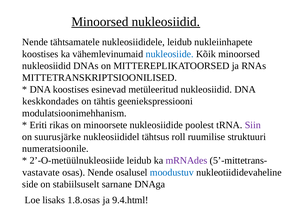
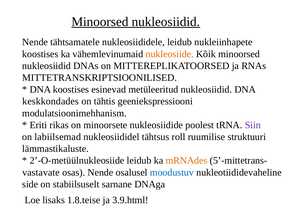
nukleosiide colour: blue -> orange (170, 54)
suurusjärke: suurusjärke -> labiilsemad (58, 137)
numeratsioonile: numeratsioonile -> lämmastikaluste (55, 149)
mRNAdes colour: purple -> orange (187, 161)
1.8.osas: 1.8.osas -> 1.8.teise (84, 200)
9.4.html: 9.4.html -> 3.9.html (130, 200)
